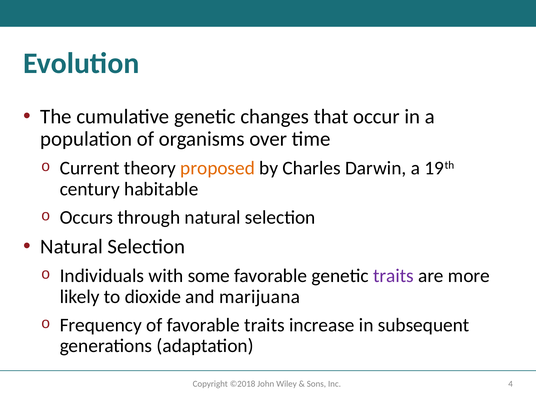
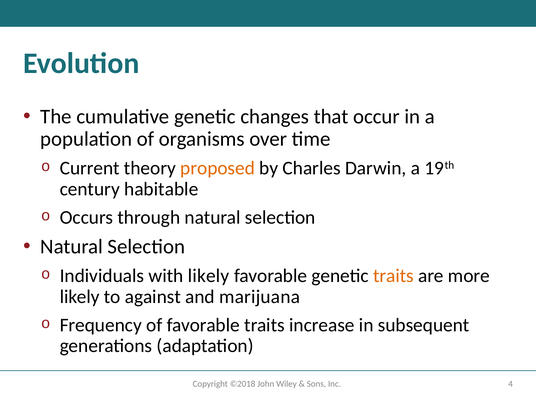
with some: some -> likely (209, 276)
traits colour: purple -> orange (393, 276)
dioxide: dioxide -> against (153, 297)
